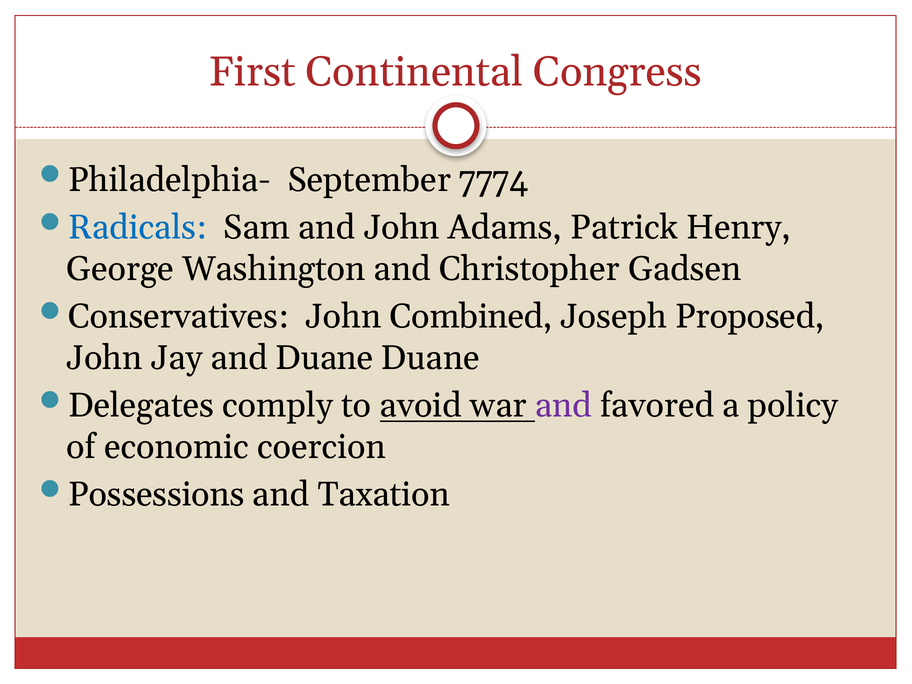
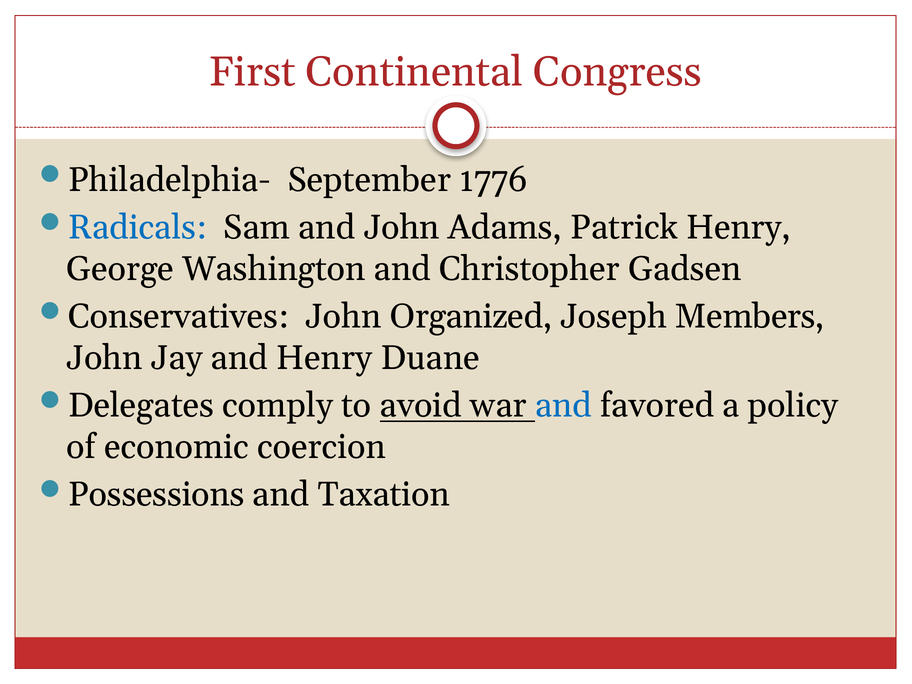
7774: 7774 -> 1776 (493, 180)
Combined: Combined -> Organized (471, 317)
Proposed: Proposed -> Members (750, 317)
and Duane: Duane -> Henry (324, 358)
and colour: purple -> blue (564, 406)
